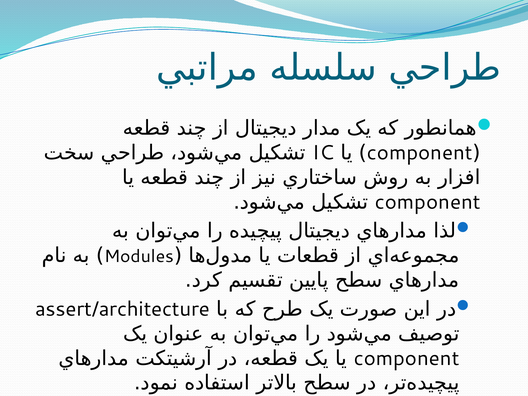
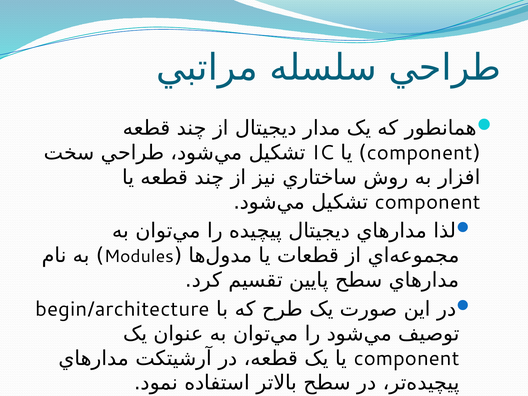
assert/architecture: assert/architecture -> begin/architecture (122, 309)
